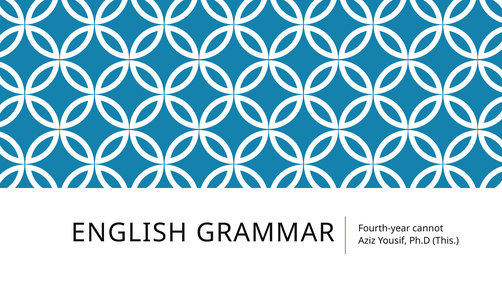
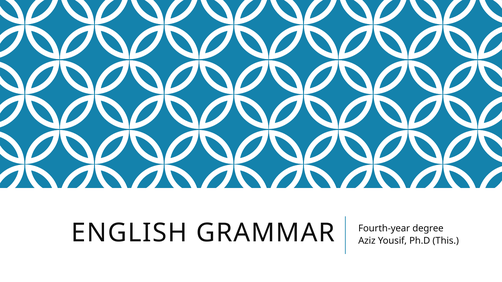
cannot: cannot -> degree (428, 229)
